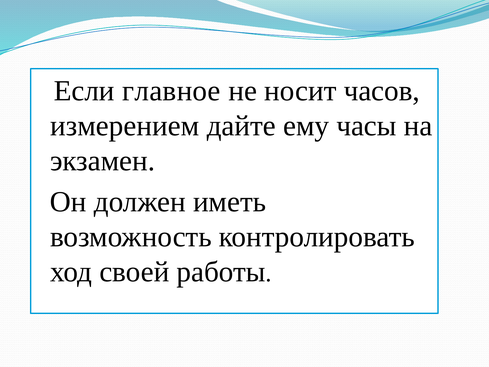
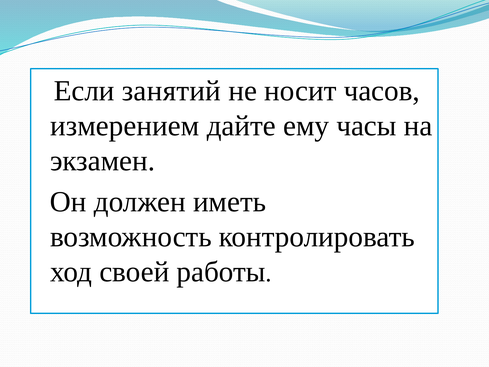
главное: главное -> занятий (171, 91)
